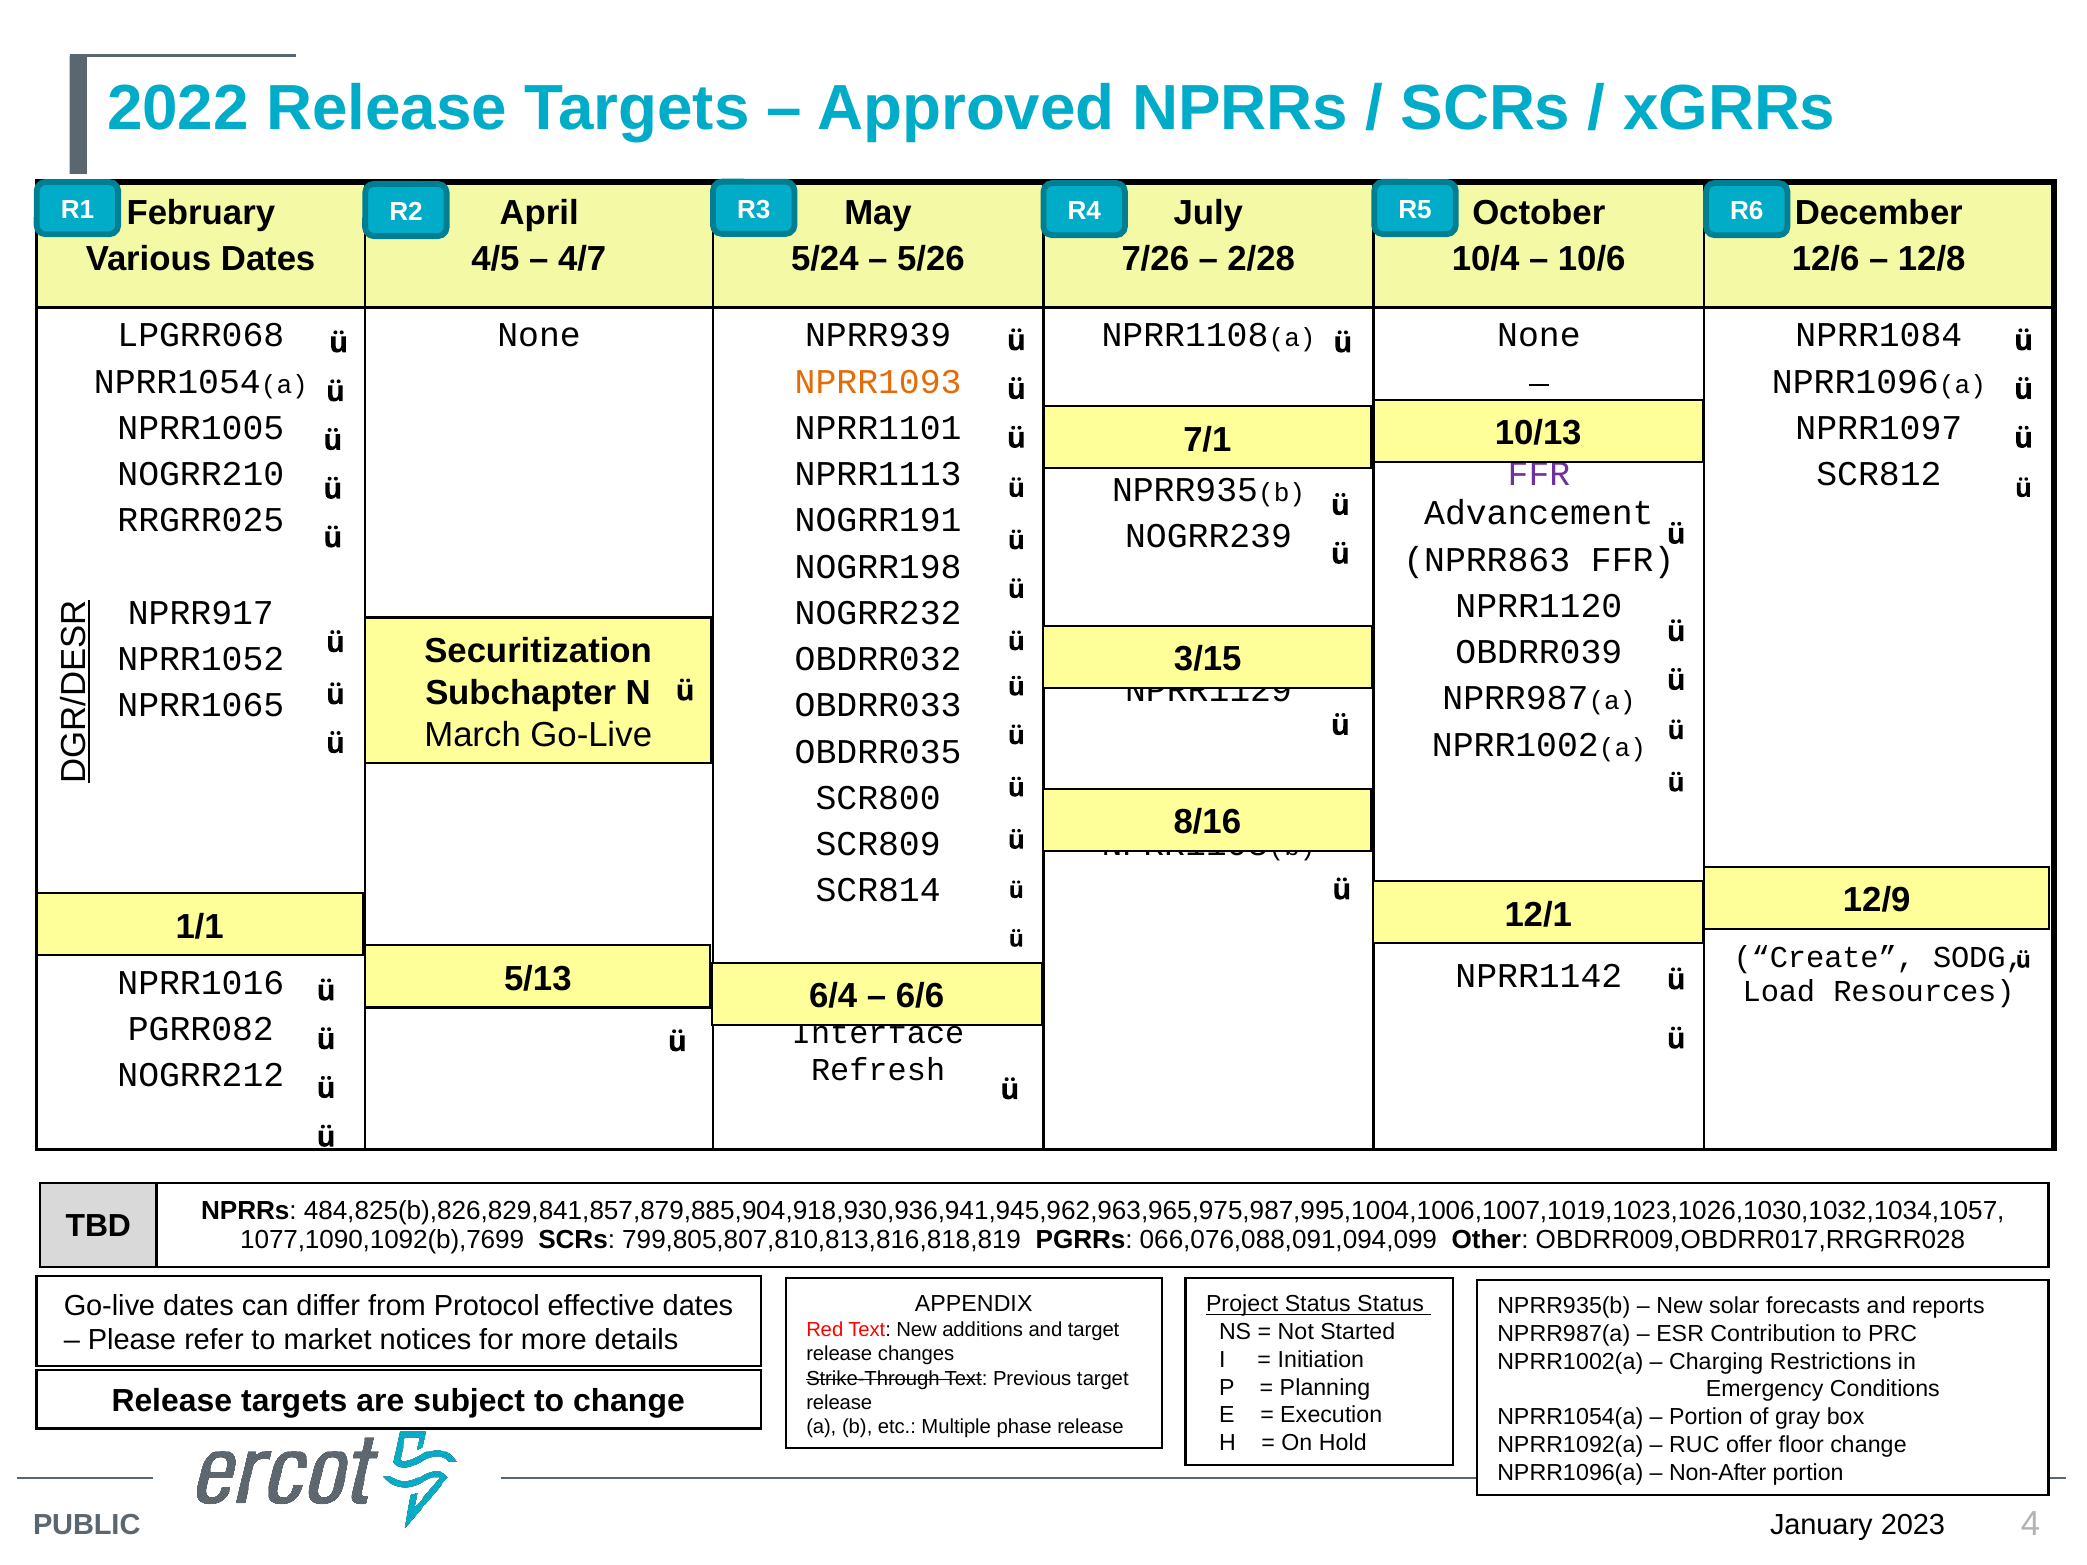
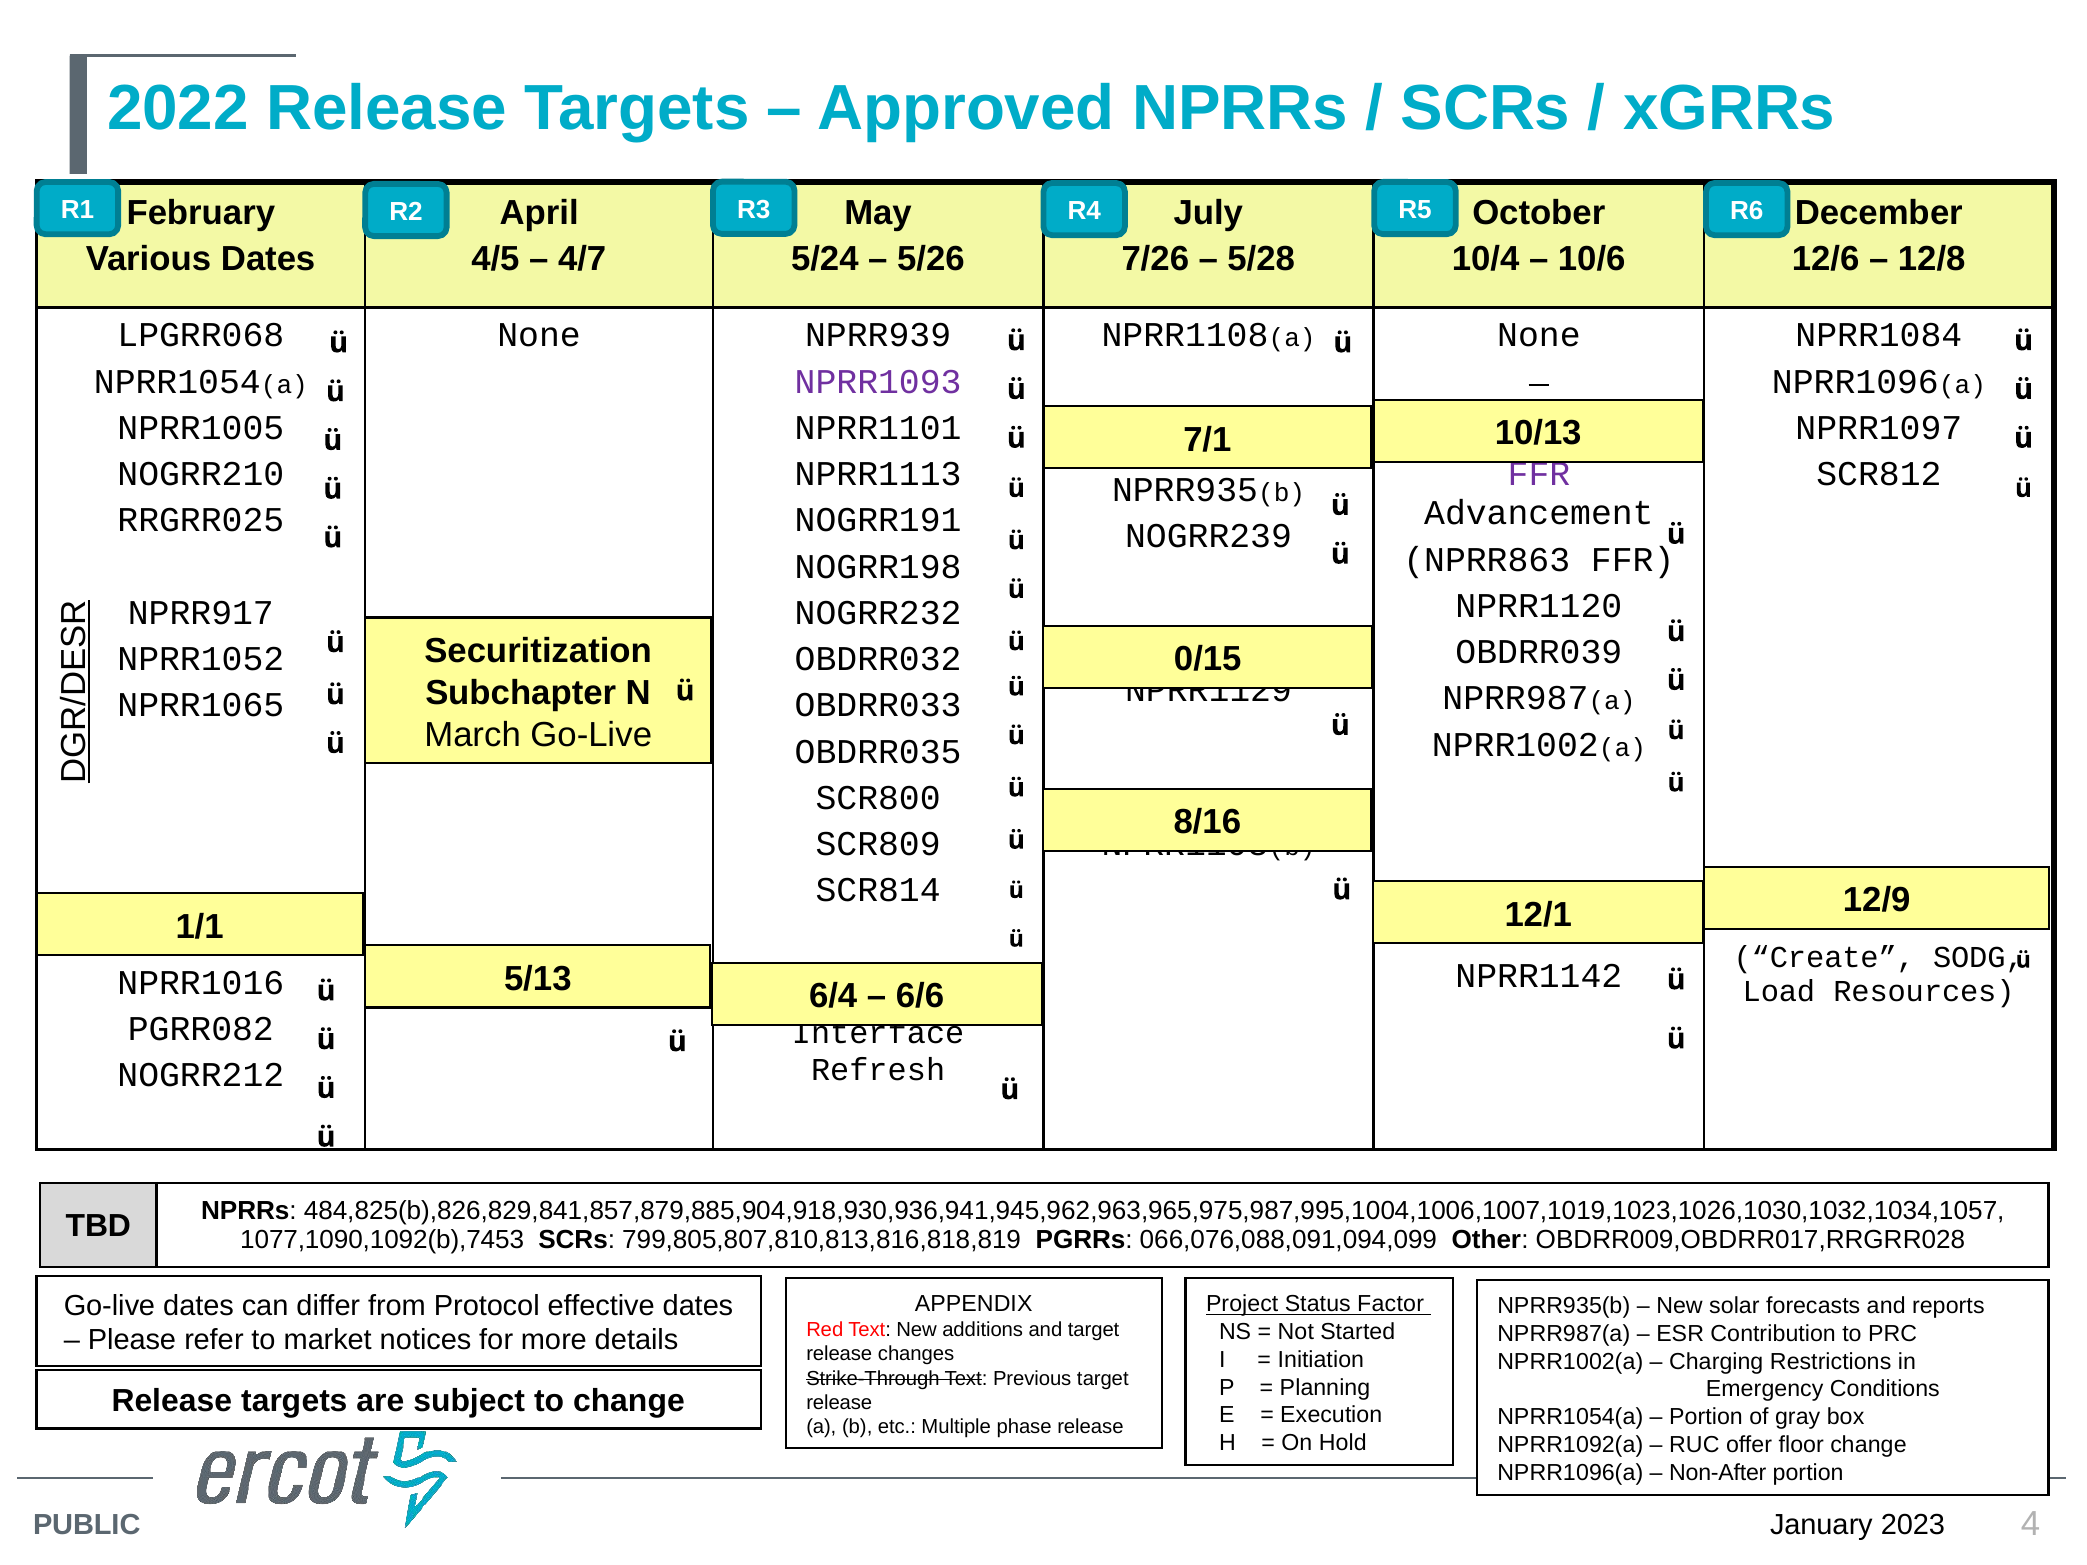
2/28: 2/28 -> 5/28 (1261, 259)
NPRR1093 colour: orange -> purple (878, 382)
3/15: 3/15 -> 0/15 (1208, 660)
1077,1090,1092(b),7699: 1077,1090,1092(b),7699 -> 1077,1090,1092(b),7453 (382, 1240)
Status Status: Status -> Factor (1391, 1304)
